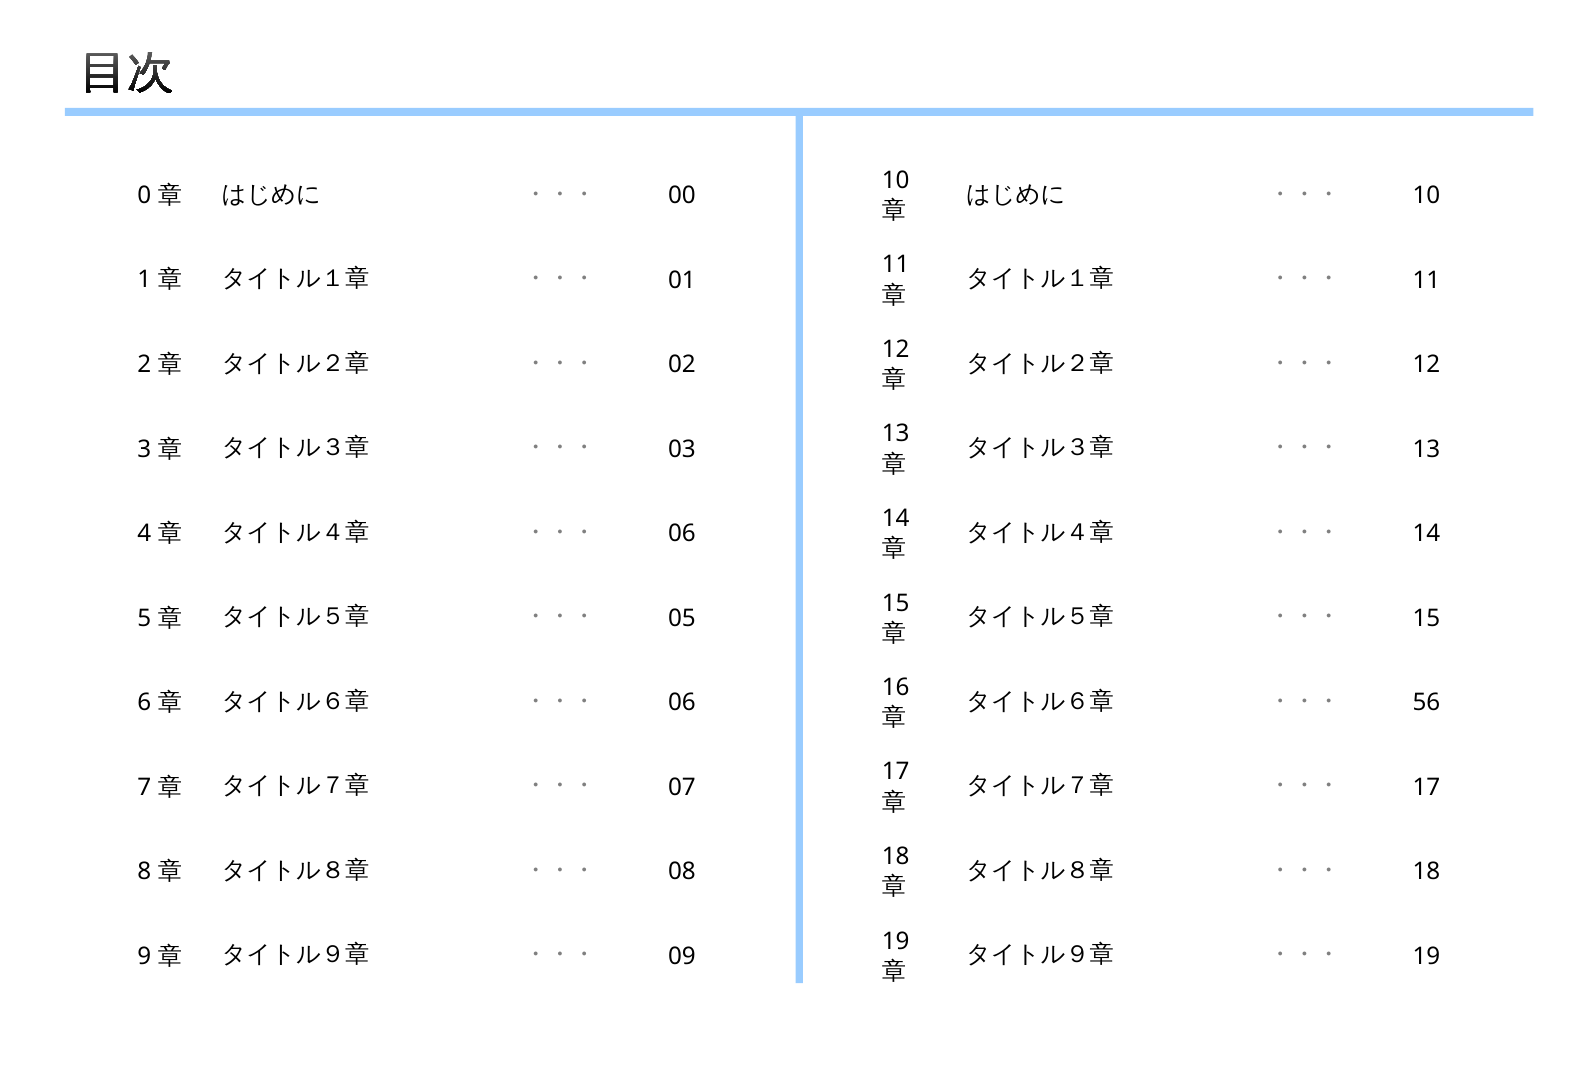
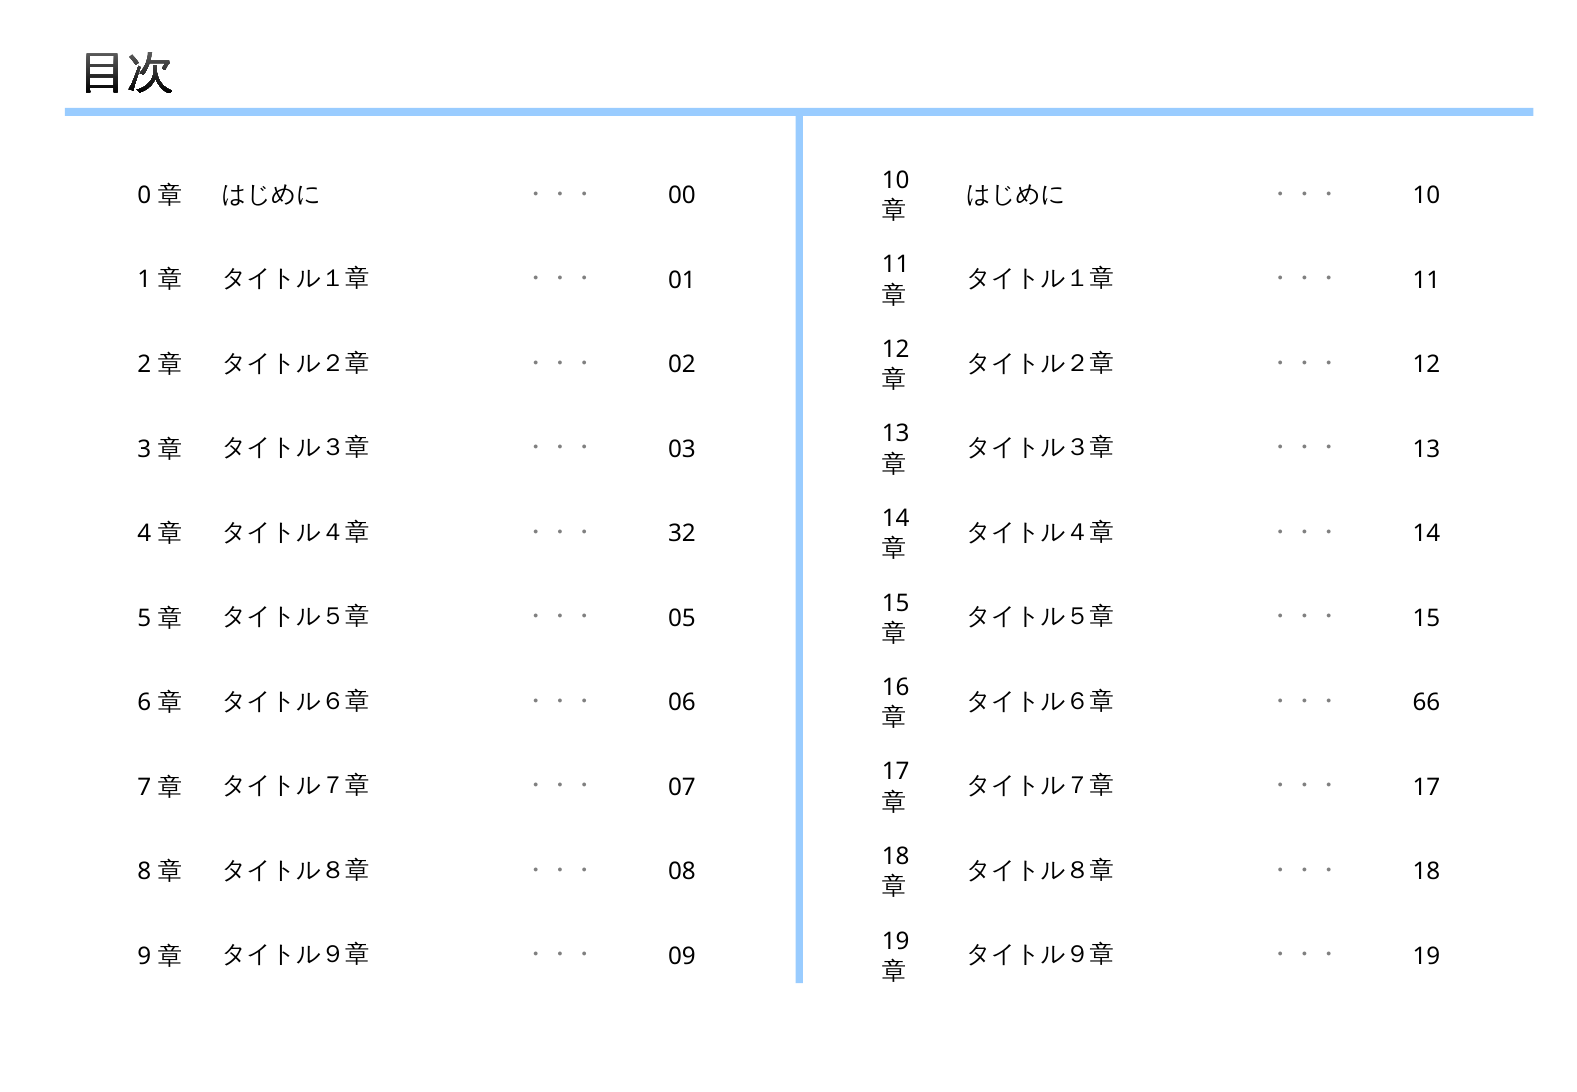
06: 06 -> 32 (682, 534)
56: 56 -> 66 (1426, 703)
